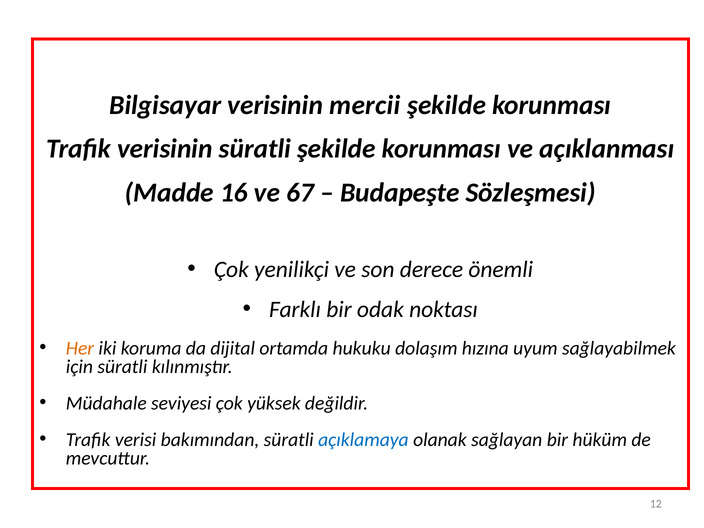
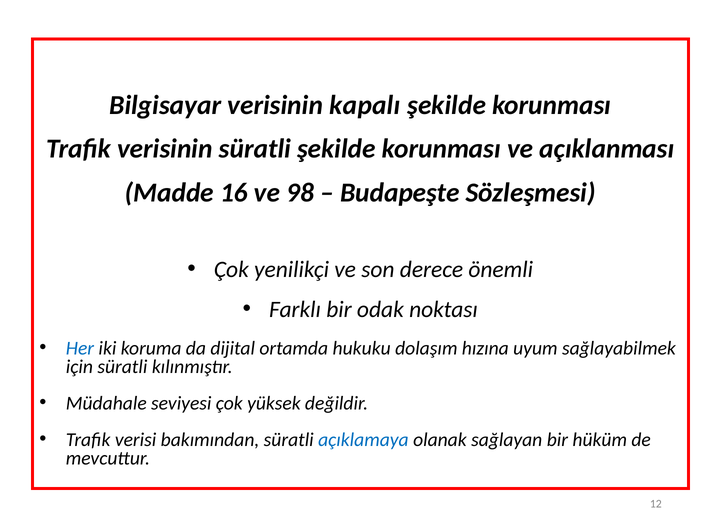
mercii: mercii -> kapalı (365, 105)
67: 67 -> 98 (300, 193)
Her colour: orange -> blue (80, 348)
